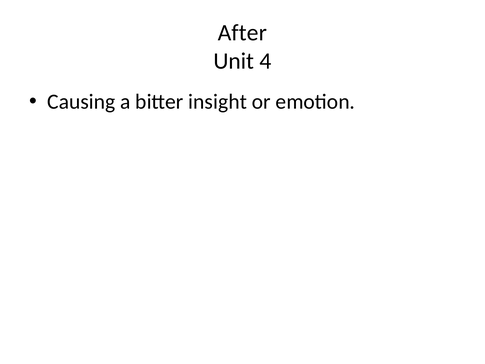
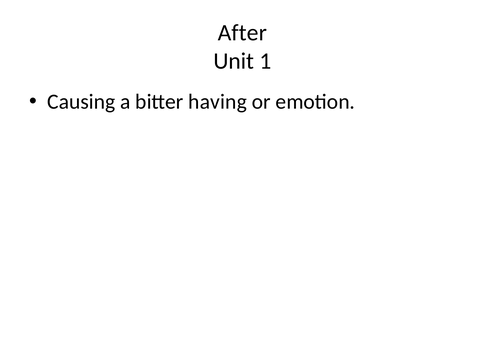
4: 4 -> 1 (266, 61)
insight: insight -> having (218, 102)
